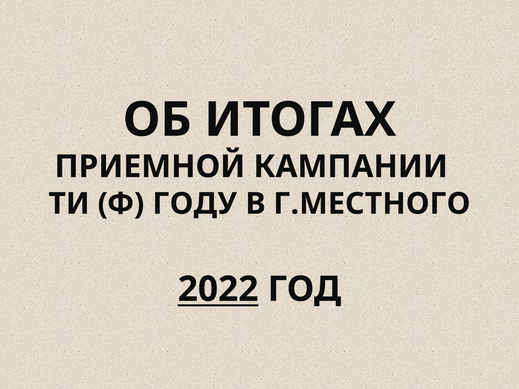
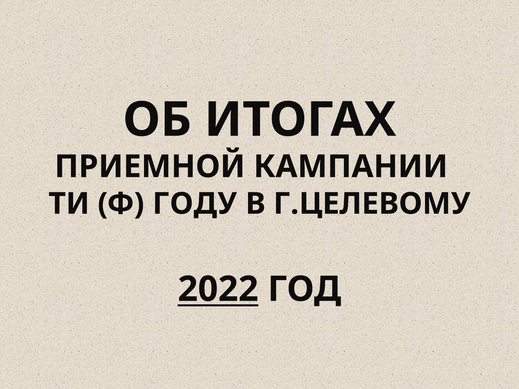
Г.МЕСТНОГО: Г.МЕСТНОГО -> Г.ЦЕЛЕВОМУ (372, 204)
